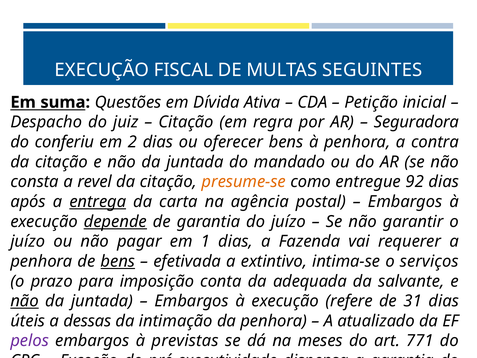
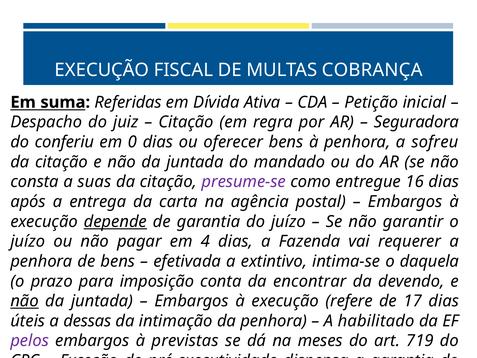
SEGUINTES: SEGUINTES -> COBRANÇA (372, 70)
Questões: Questões -> Referidas (128, 102)
2: 2 -> 0 (133, 142)
contra: contra -> sofreu (435, 142)
revel: revel -> suas (94, 182)
presume-se colour: orange -> purple (244, 182)
92: 92 -> 16 (415, 182)
entrega underline: present -> none (98, 202)
1: 1 -> 4 (205, 241)
bens underline: present -> none (118, 261)
serviços: serviços -> daquela (429, 261)
adequada: adequada -> encontrar (310, 281)
salvante: salvante -> devendo (411, 281)
31: 31 -> 17 (413, 301)
atualizado: atualizado -> habilitado (376, 321)
771: 771 -> 719 (420, 341)
